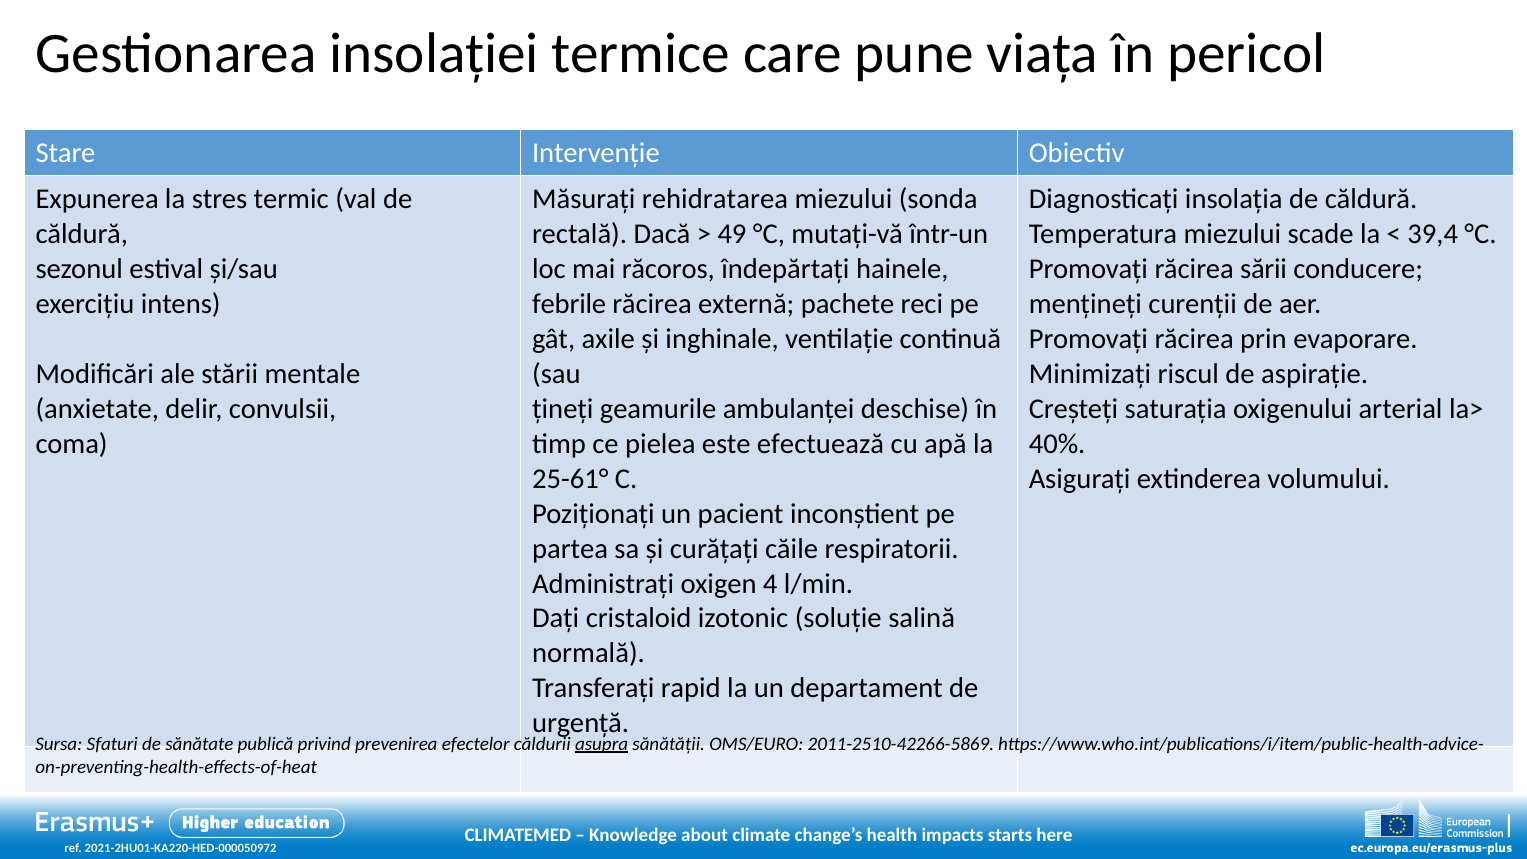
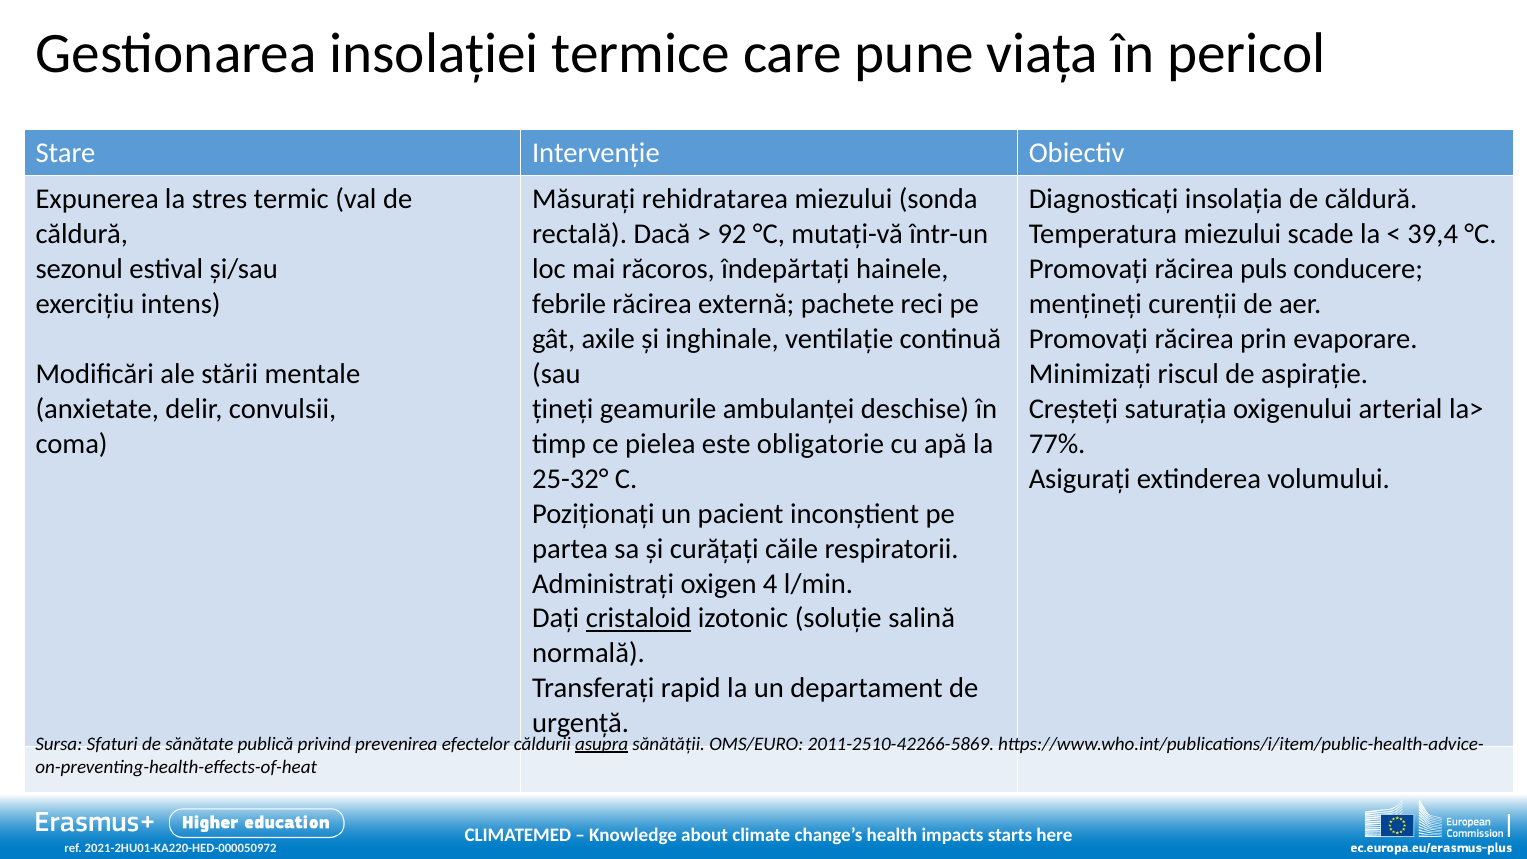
49: 49 -> 92 (732, 234)
sării: sării -> puls (1264, 269)
efectuează: efectuează -> obligatorie (820, 444)
40%: 40% -> 77% (1057, 444)
25-61°: 25-61° -> 25-32° (570, 479)
cristaloid underline: none -> present (639, 618)
